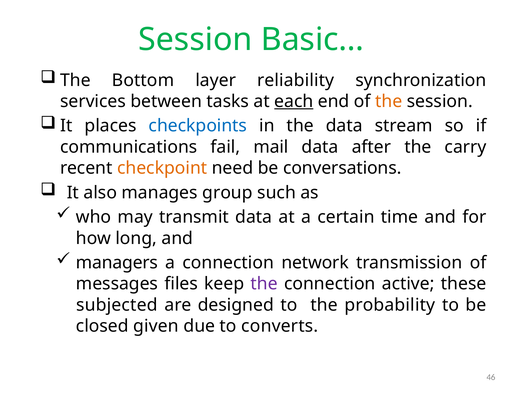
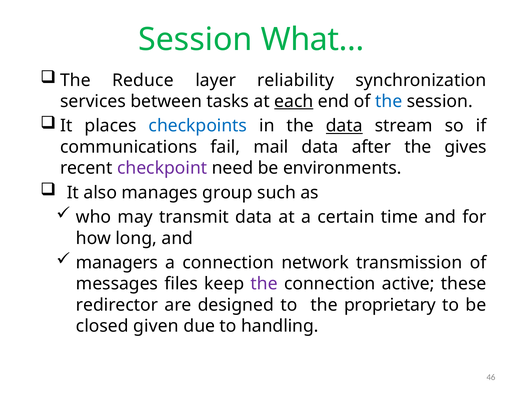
Basic…: Basic… -> What… (313, 40)
Bottom: Bottom -> Reduce (143, 80)
the colour: orange -> blue (389, 101)
data underline: none -> present (344, 126)
carry: carry -> gives (466, 147)
checkpoint colour: orange -> purple (162, 168)
conversations: conversations -> environments (342, 168)
subjected: subjected -> redirector (117, 305)
probability: probability -> proprietary (390, 305)
converts: converts -> handling (280, 326)
